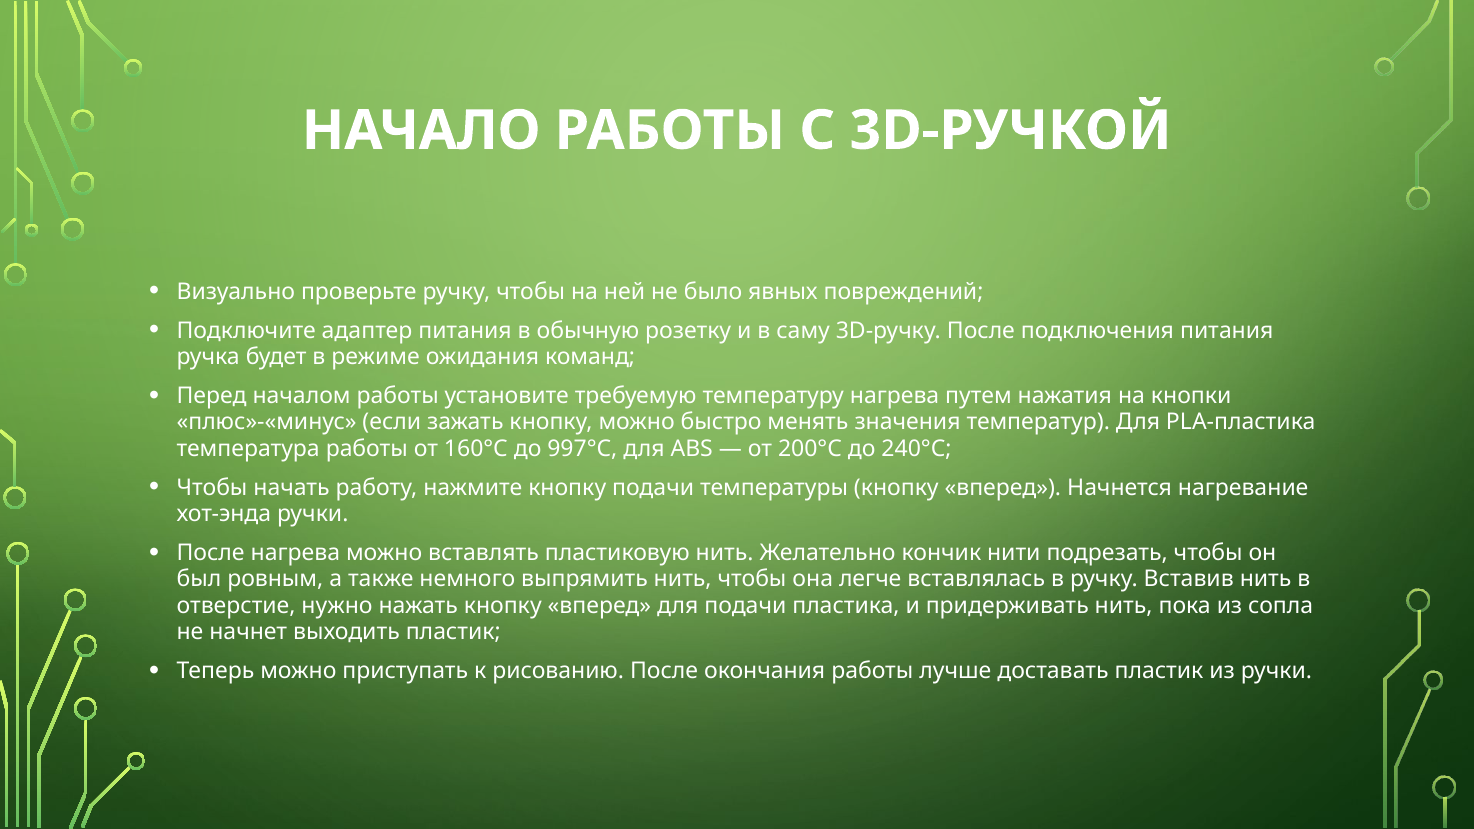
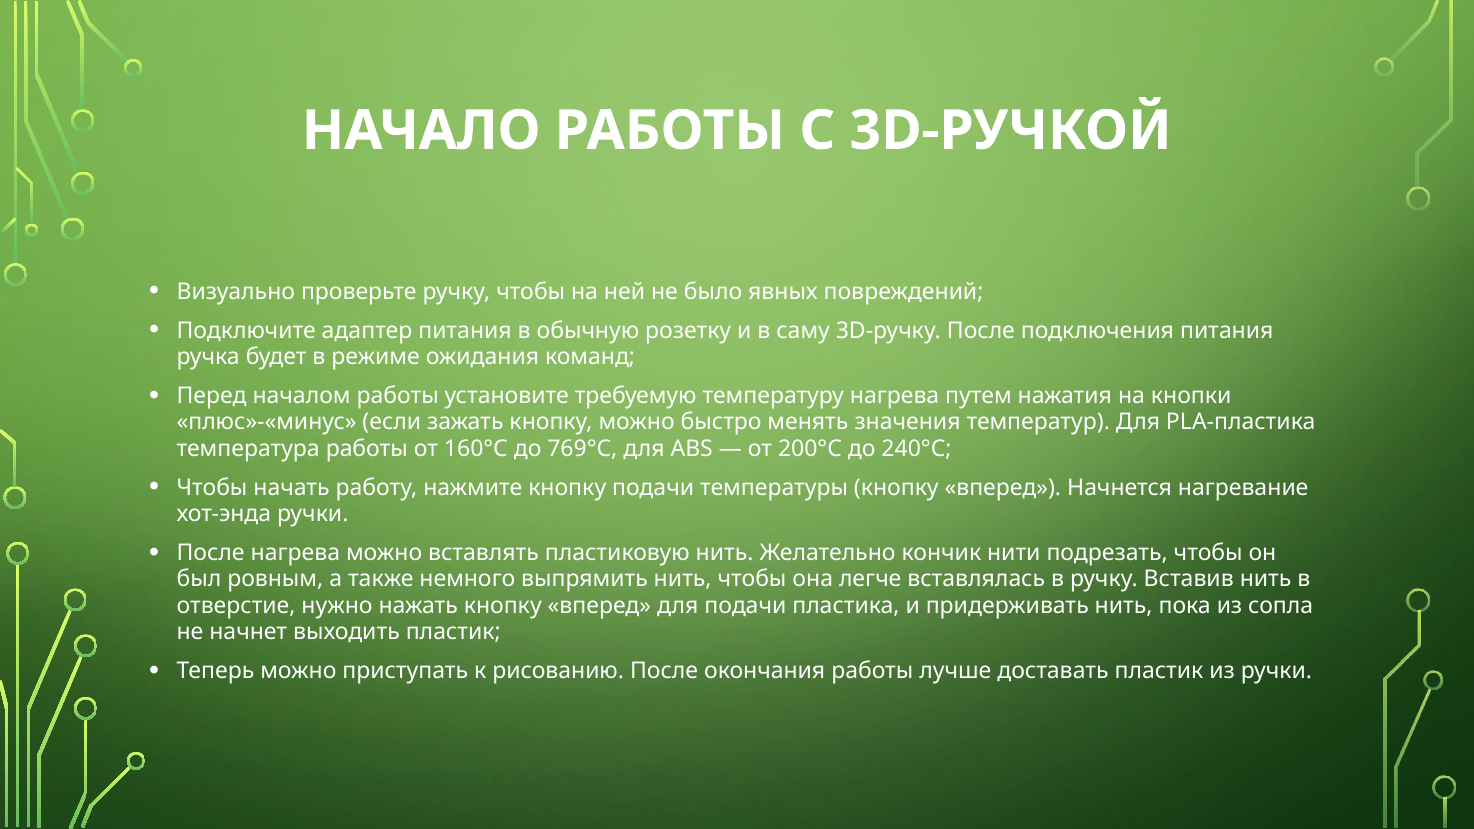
997°C: 997°C -> 769°C (582, 449)
